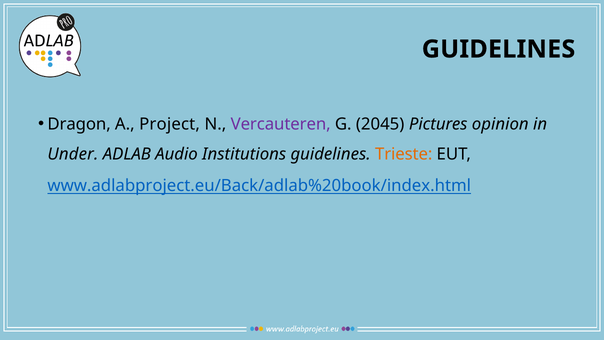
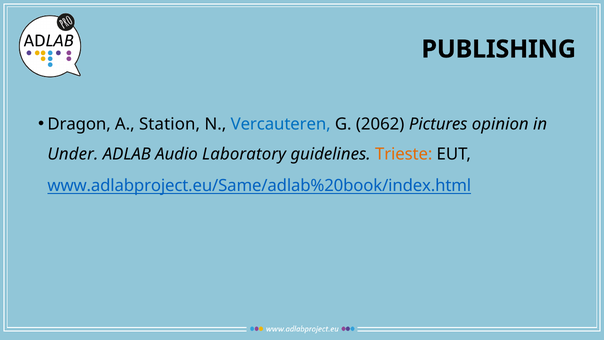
GUIDELINES: GUIDELINES -> PUBLISHING (499, 49)
Project: Project -> Station (170, 124)
Vercauteren colour: purple -> blue (281, 124)
2045: 2045 -> 2062 (380, 124)
Institutions: Institutions -> Laboratory (244, 154)
www.adlabproject.eu/Back/adlab%20book/index.html: www.adlabproject.eu/Back/adlab%20book/index.html -> www.adlabproject.eu/Same/adlab%20book/index.html (259, 186)
